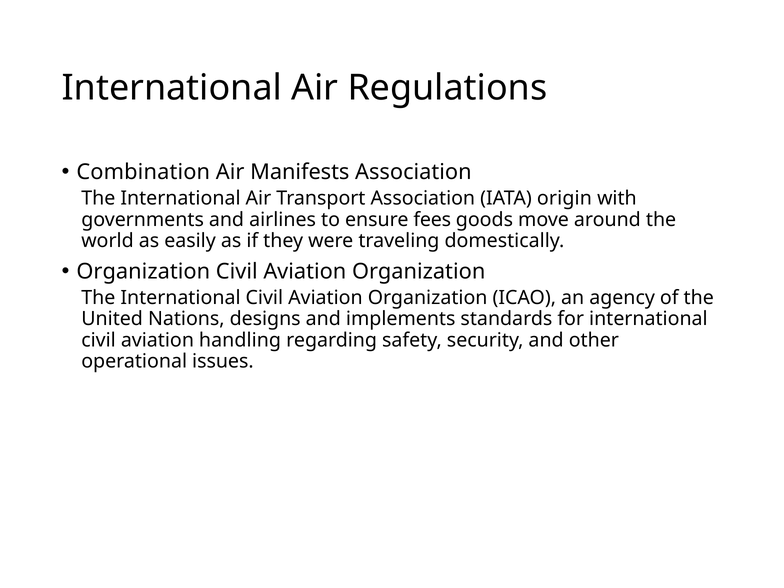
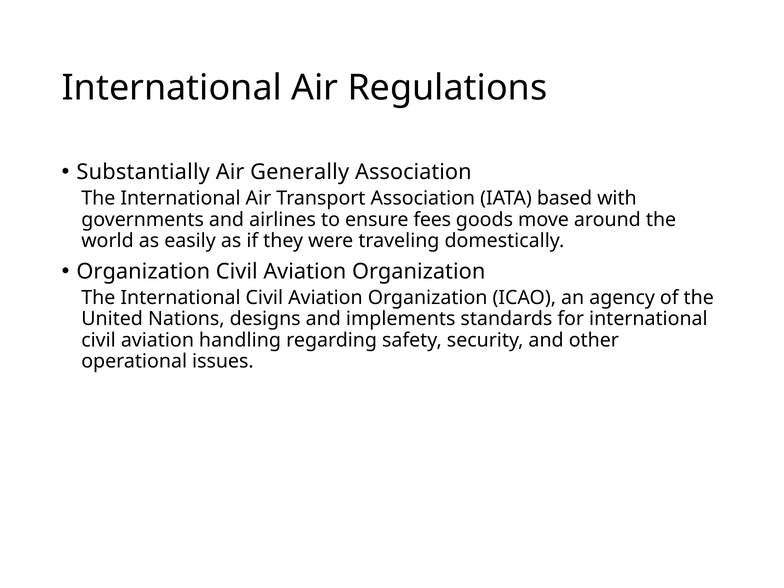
Combination: Combination -> Substantially (143, 172)
Manifests: Manifests -> Generally (300, 172)
origin: origin -> based (565, 199)
